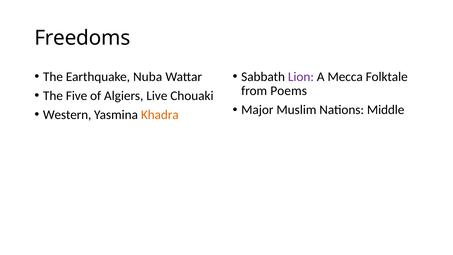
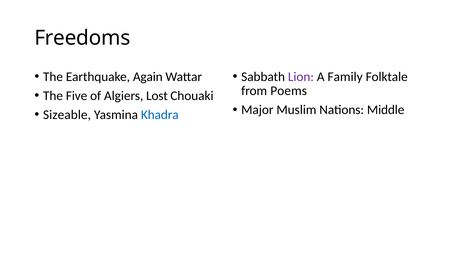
Nuba: Nuba -> Again (148, 77)
Mecca: Mecca -> Family (345, 77)
Live: Live -> Lost (157, 96)
Western: Western -> Sizeable (67, 115)
Khadra colour: orange -> blue (160, 115)
